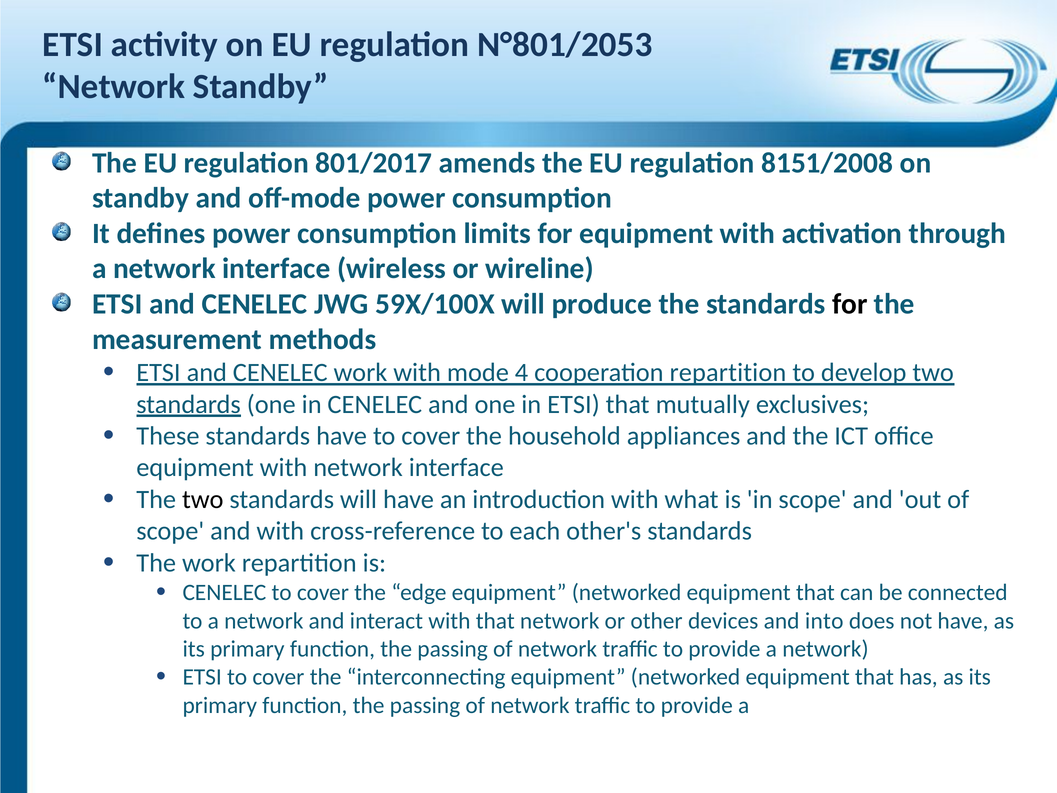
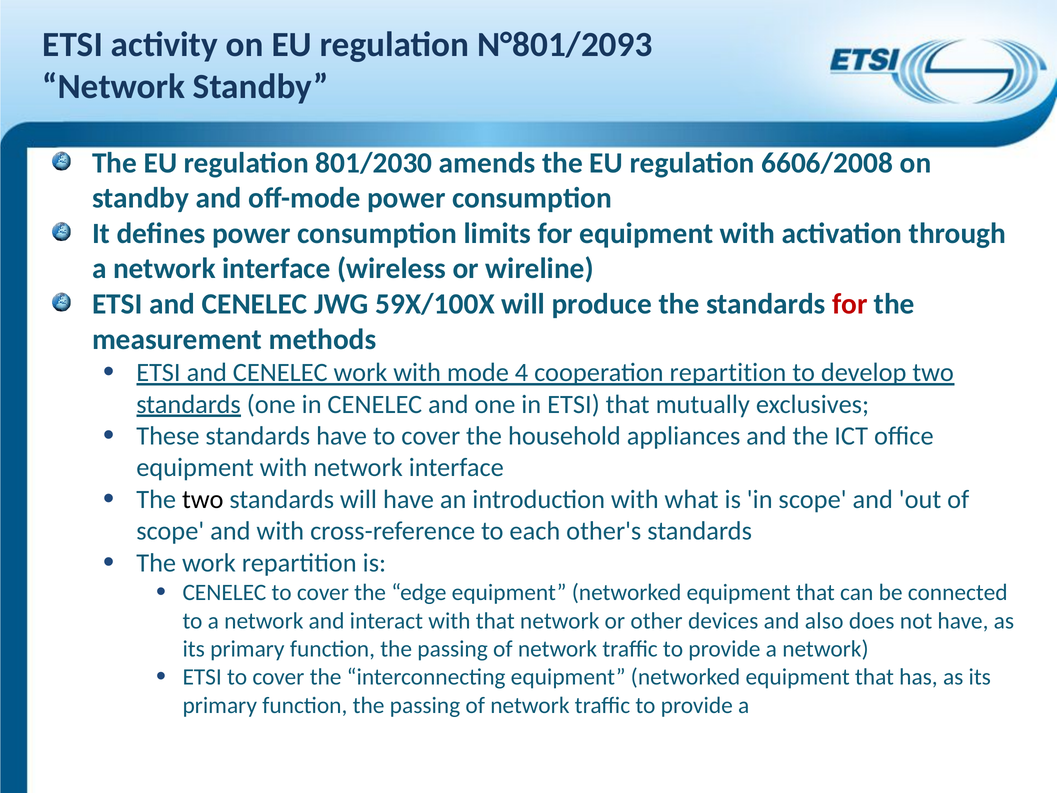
N°801/2053: N°801/2053 -> N°801/2093 (565, 44)
801/2017: 801/2017 -> 801/2030 (374, 163)
8151/2008: 8151/2008 -> 6606/2008 (827, 163)
for colour: black -> red (850, 304)
into: into -> also (824, 621)
